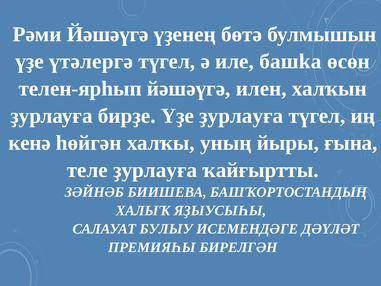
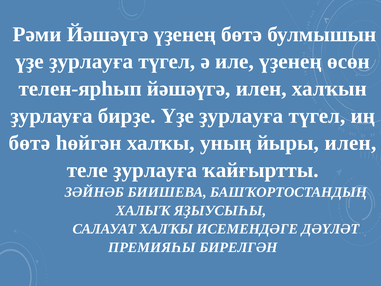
үтәлергә: үтәлергә -> ҙурлауға (91, 61)
иле башkа: башkа -> үҙенең (291, 61)
кенә: кенә -> бөтә (29, 143)
йыры ғына: ғына -> илен (351, 143)
САЛАУАТ БУЛЫУ: БУЛЫУ -> ХАЛҠЫ (166, 229)
